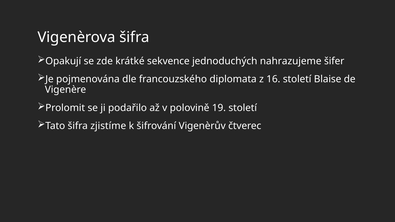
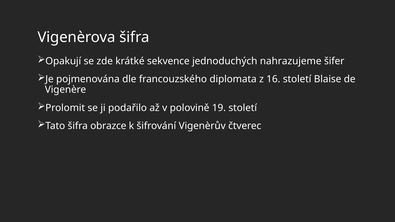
zjistíme: zjistíme -> obrazce (108, 126)
